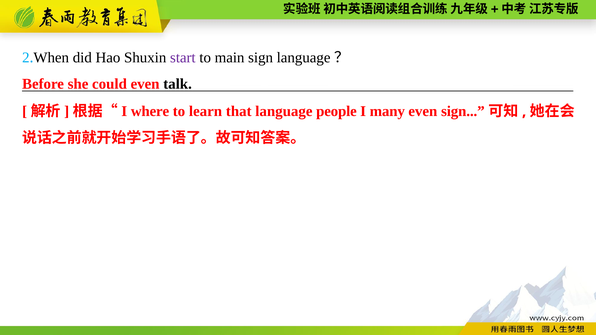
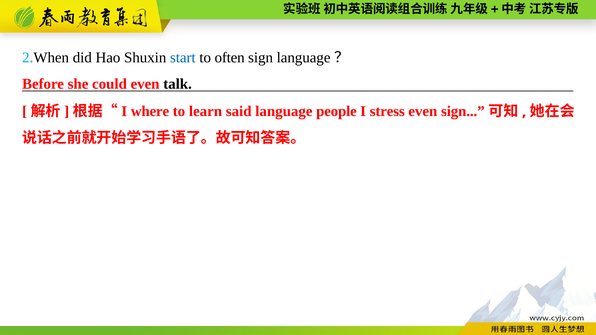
start colour: purple -> blue (183, 58)
main: main -> often (230, 58)
that: that -> said (239, 111)
many: many -> stress (387, 111)
